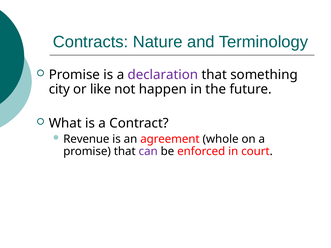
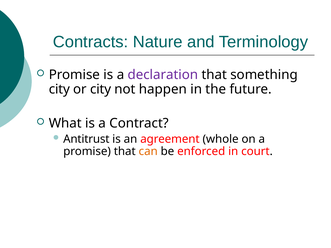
or like: like -> city (101, 89)
Revenue: Revenue -> Antitrust (86, 139)
can colour: purple -> orange (148, 152)
